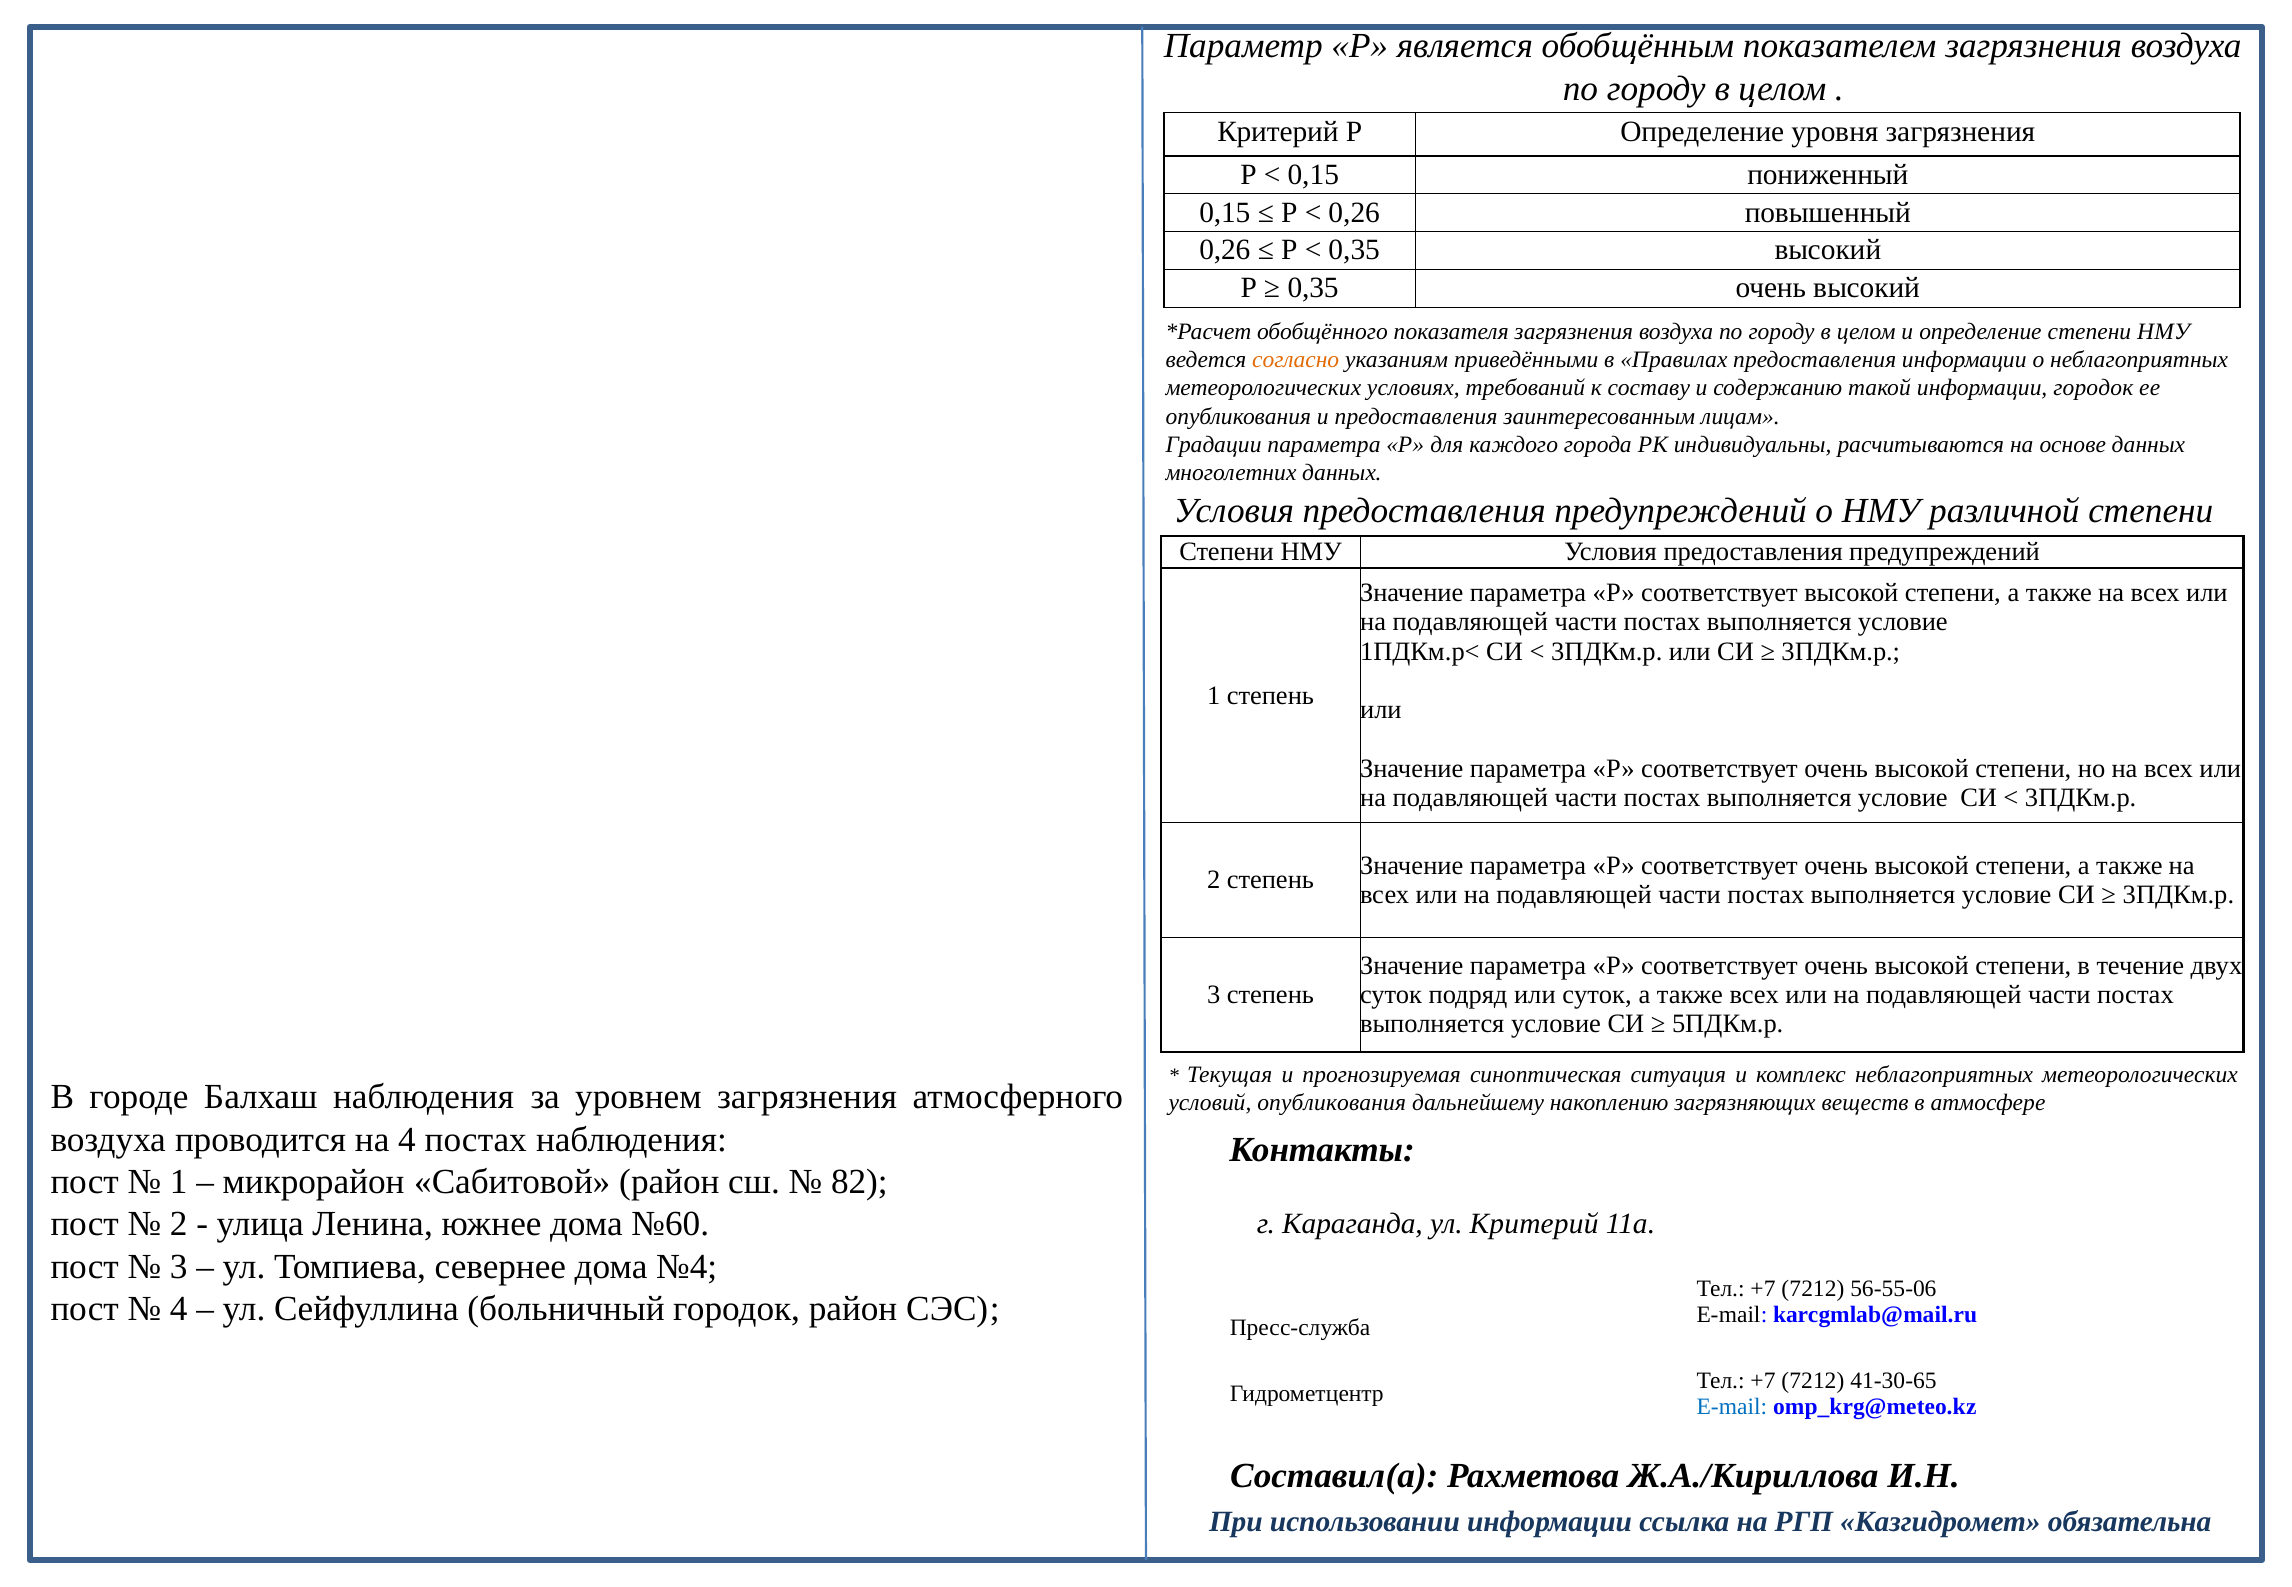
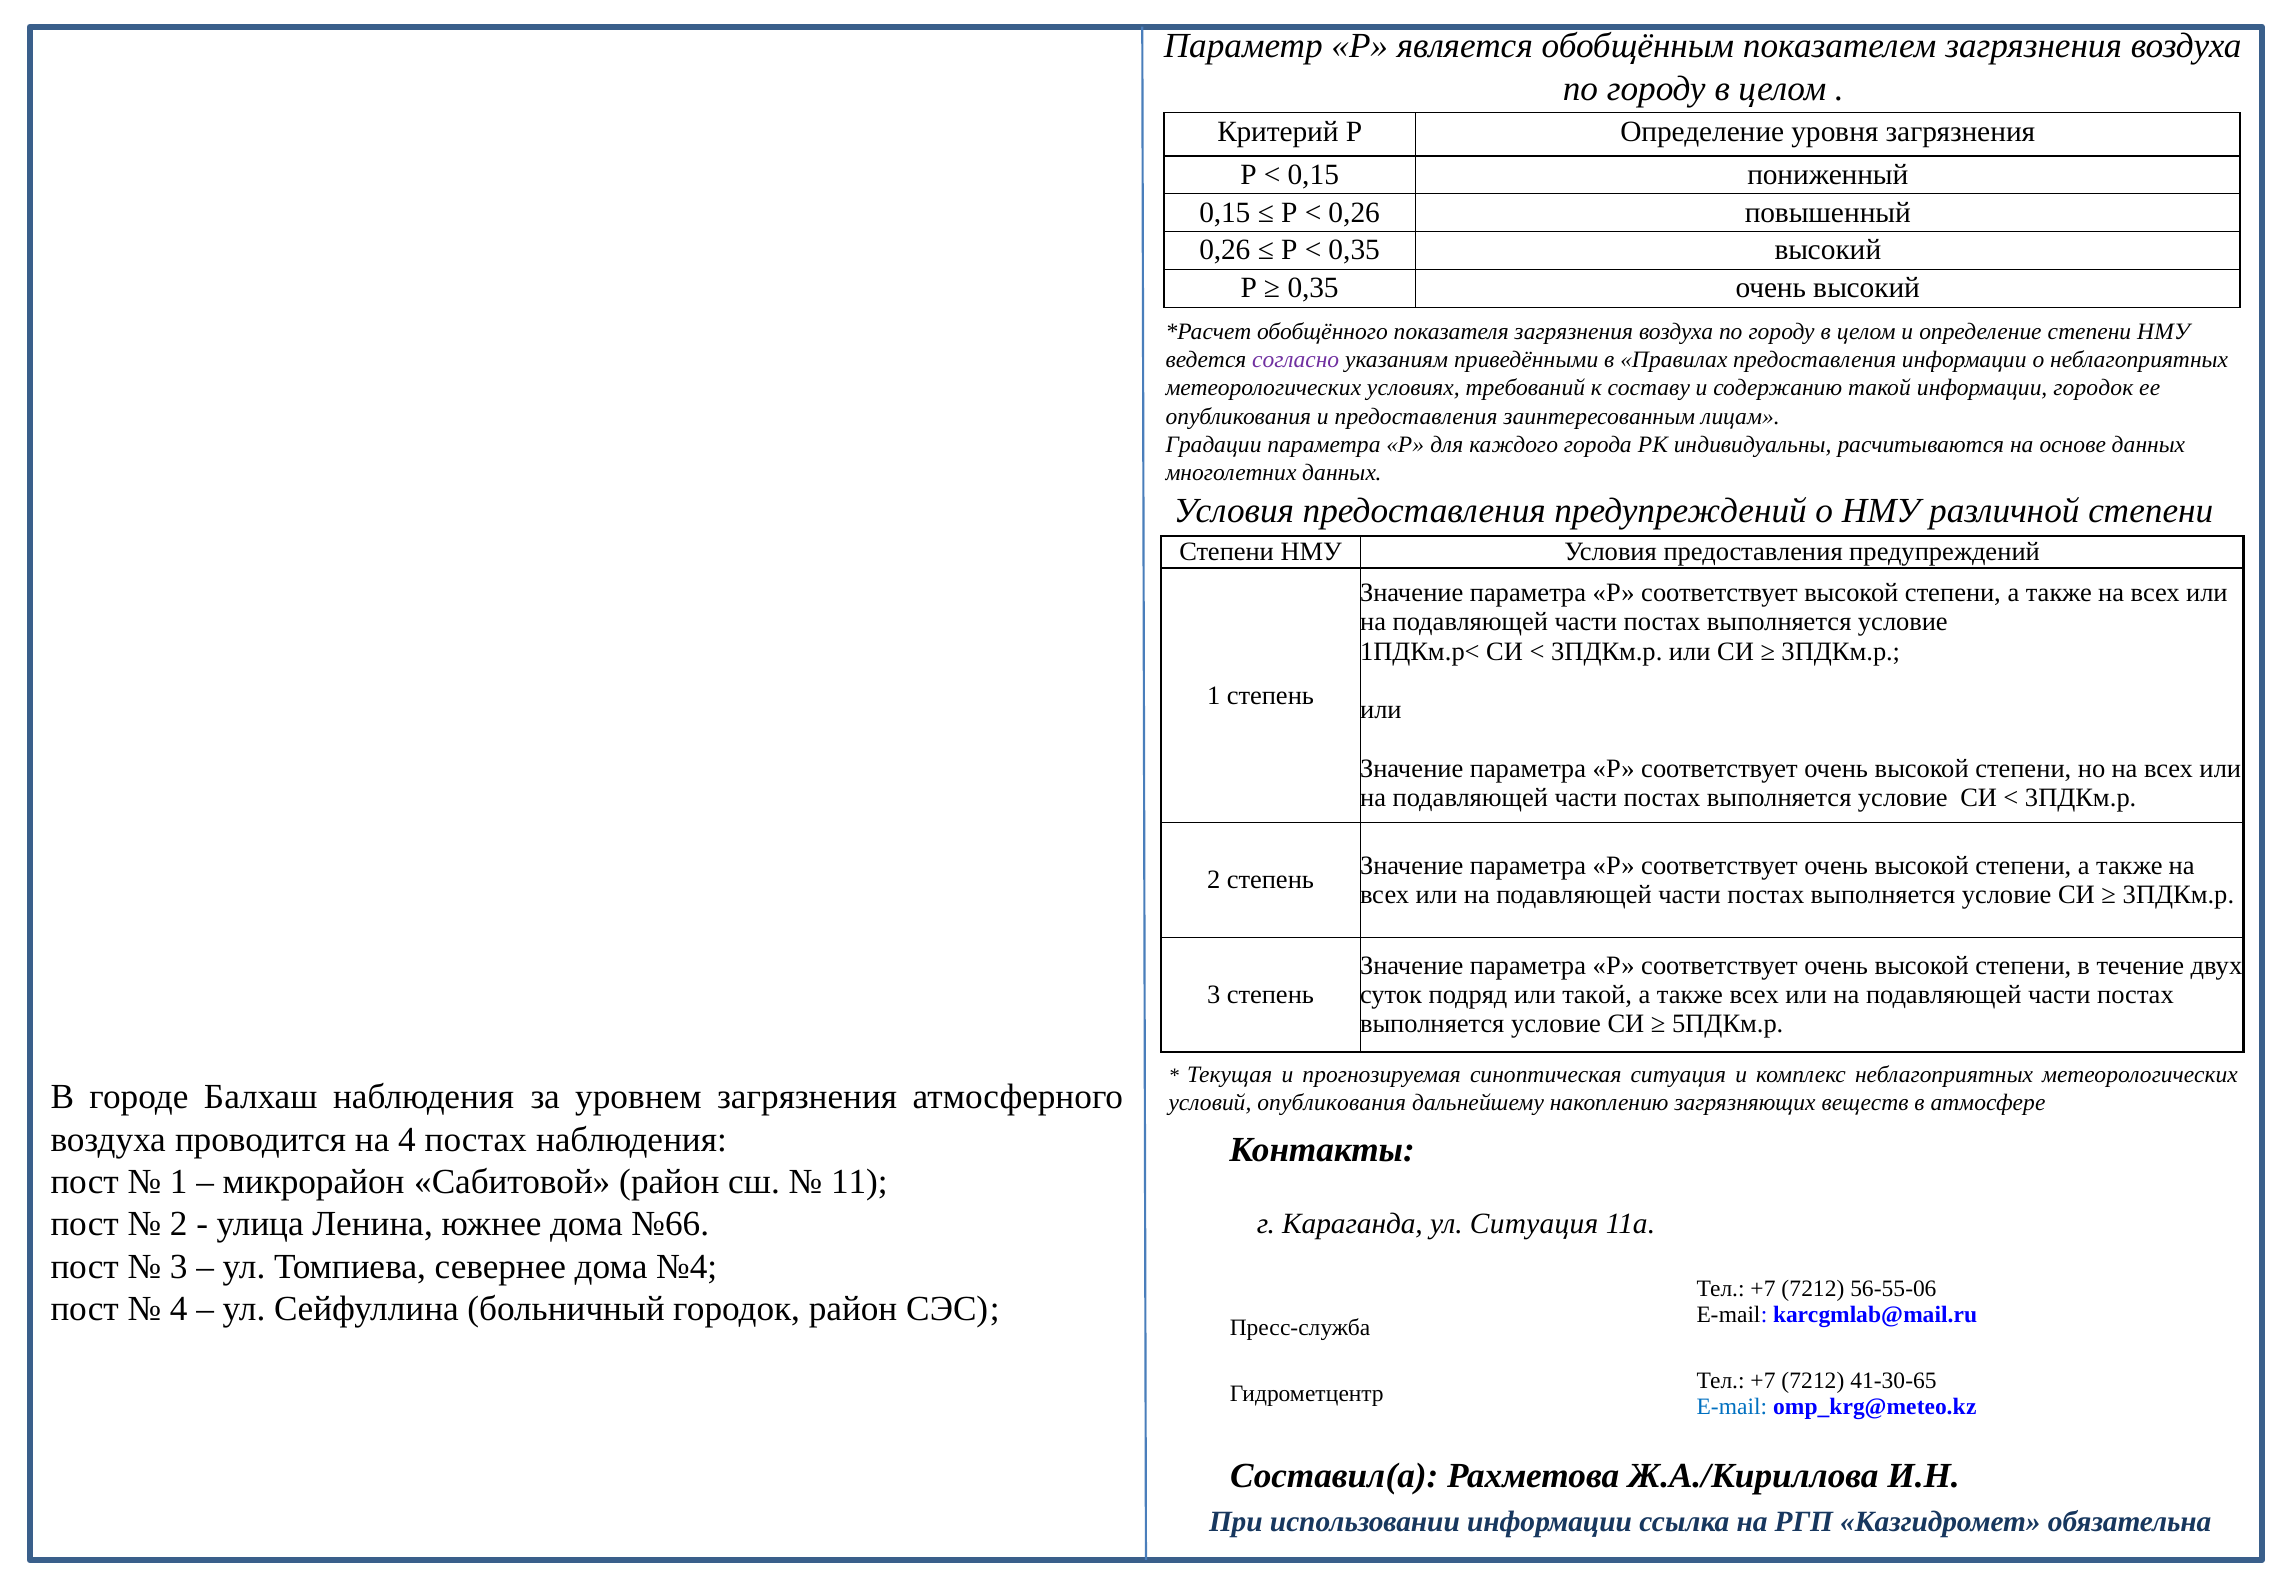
согласно colour: orange -> purple (1296, 360)
или суток: суток -> такой (1597, 995)
82: 82 -> 11 (859, 1182)
№60: №60 -> №66 (670, 1224)
ул Критерий: Критерий -> Ситуация (1534, 1223)
